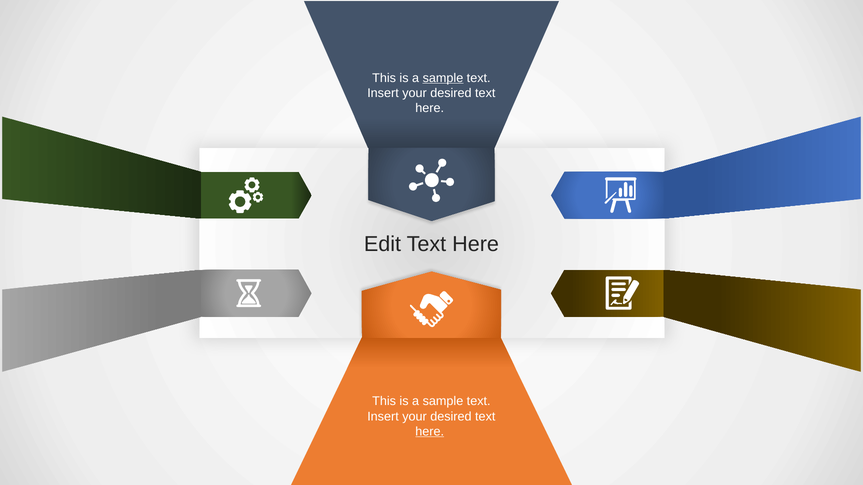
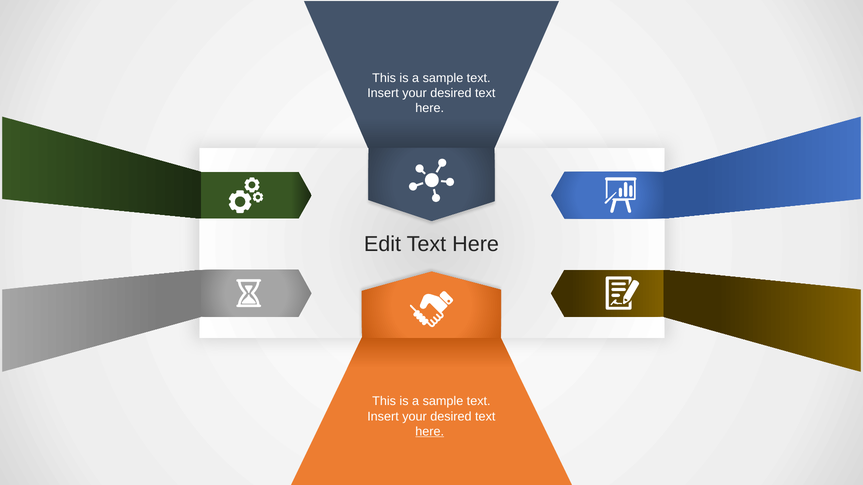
sample underline: present -> none (443, 78)
